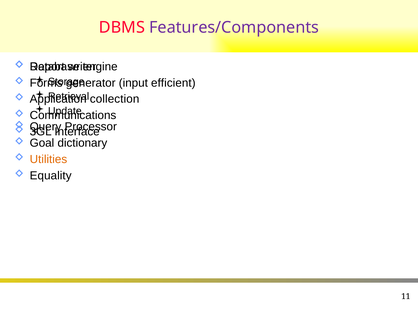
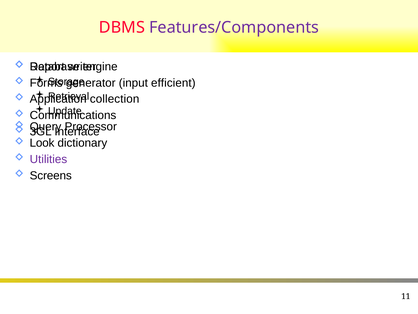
Goal: Goal -> Look (42, 143)
Utilities colour: orange -> purple (48, 159)
Equality: Equality -> Screens (51, 175)
